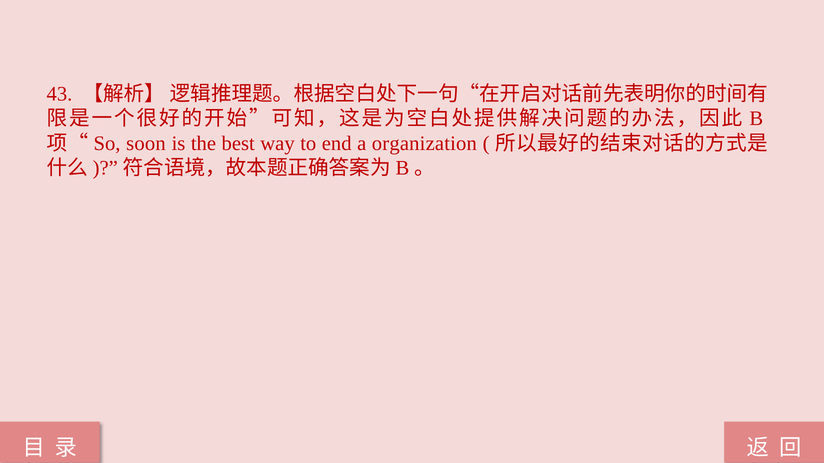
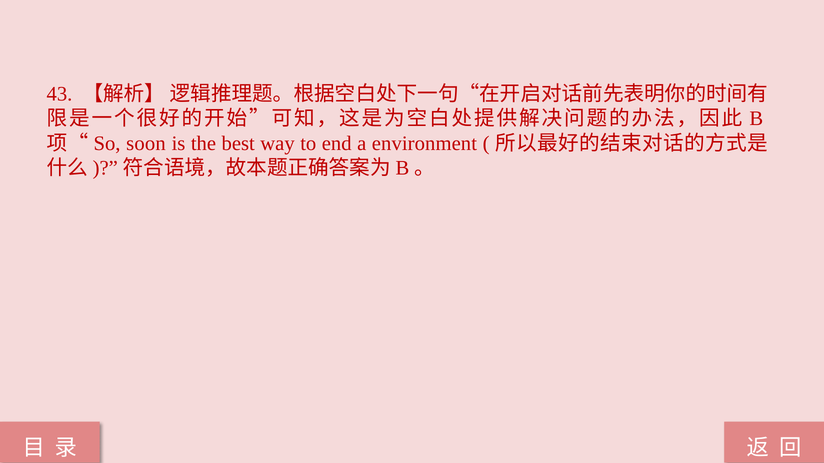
organization: organization -> environment (424, 144)
